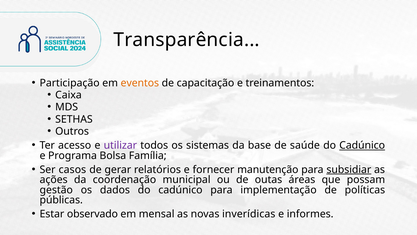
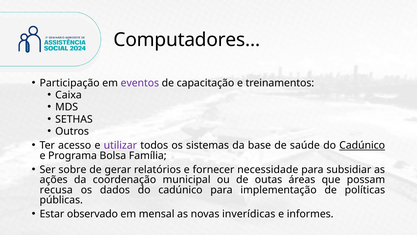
Transparência: Transparência -> Computadores (187, 40)
eventos colour: orange -> purple (140, 83)
casos: casos -> sobre (72, 169)
manutenção: manutenção -> necessidade (268, 169)
subsidiar underline: present -> none (349, 169)
gestão: gestão -> recusa (56, 190)
